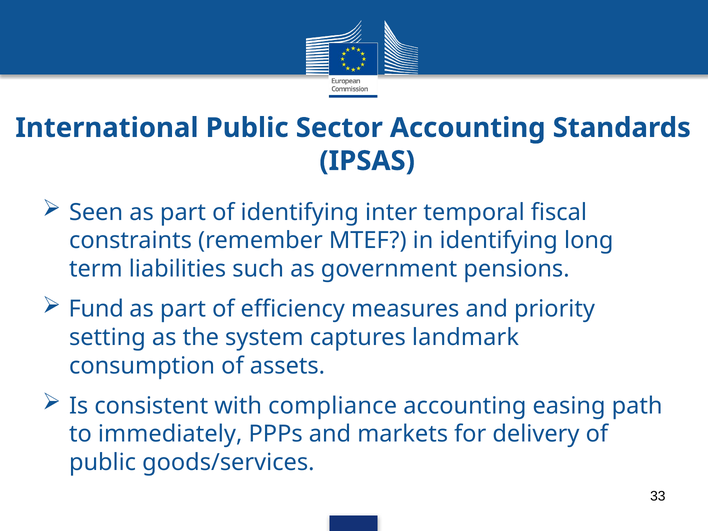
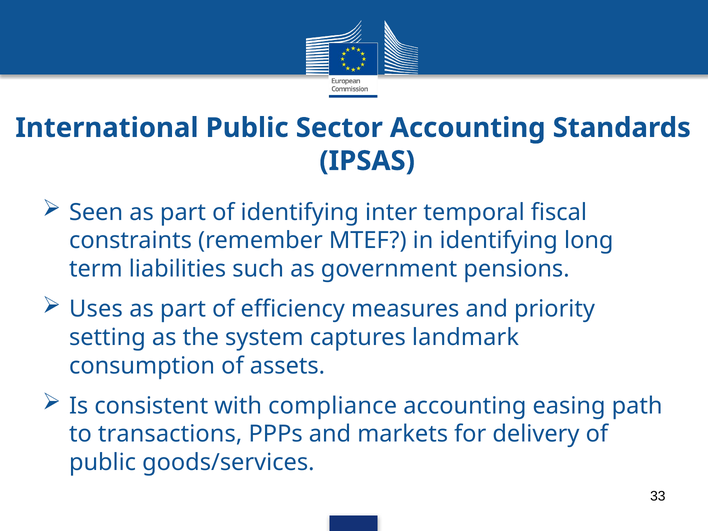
Fund: Fund -> Uses (96, 309)
immediately: immediately -> transactions (170, 434)
